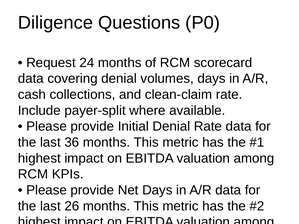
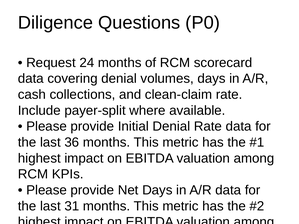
26: 26 -> 31 (72, 206)
